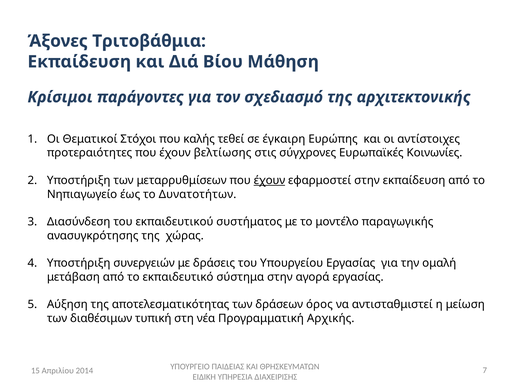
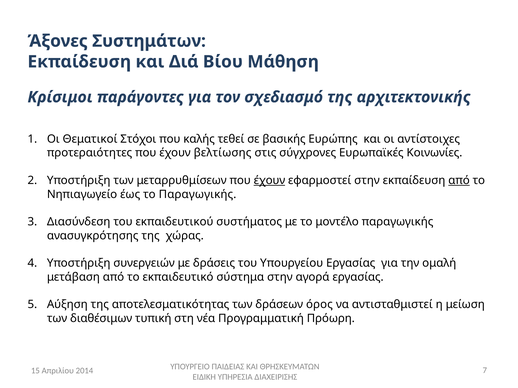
Τριτοβάθμια: Τριτοβάθμια -> Συστημάτων (149, 41)
έγκαιρη: έγκαιρη -> βασικής (284, 139)
από underline: none -> present (459, 181)
το Δυνατοτήτων: Δυνατοτήτων -> Παραγωγικής (198, 194)
Αρχικής: Αρχικής -> Πρόωρη (331, 319)
